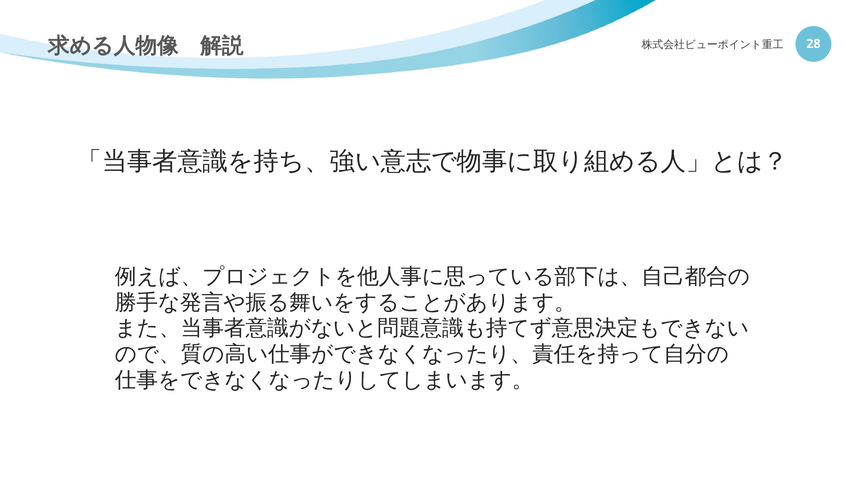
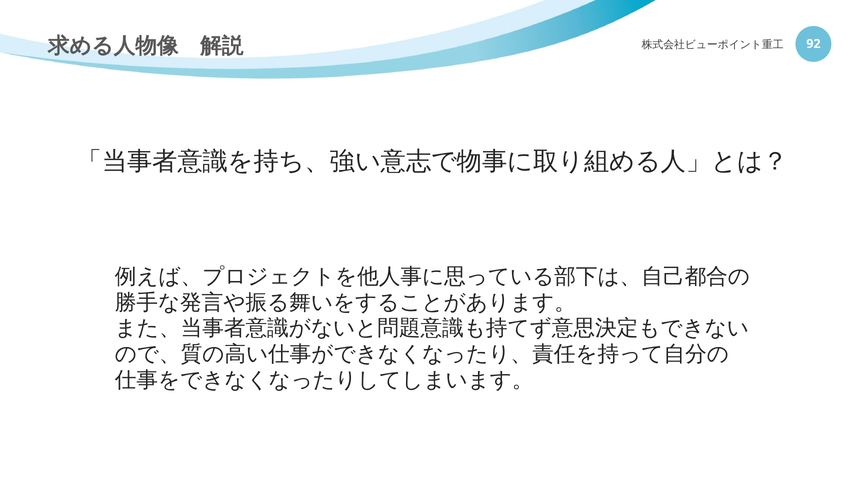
28: 28 -> 92 (813, 44)
